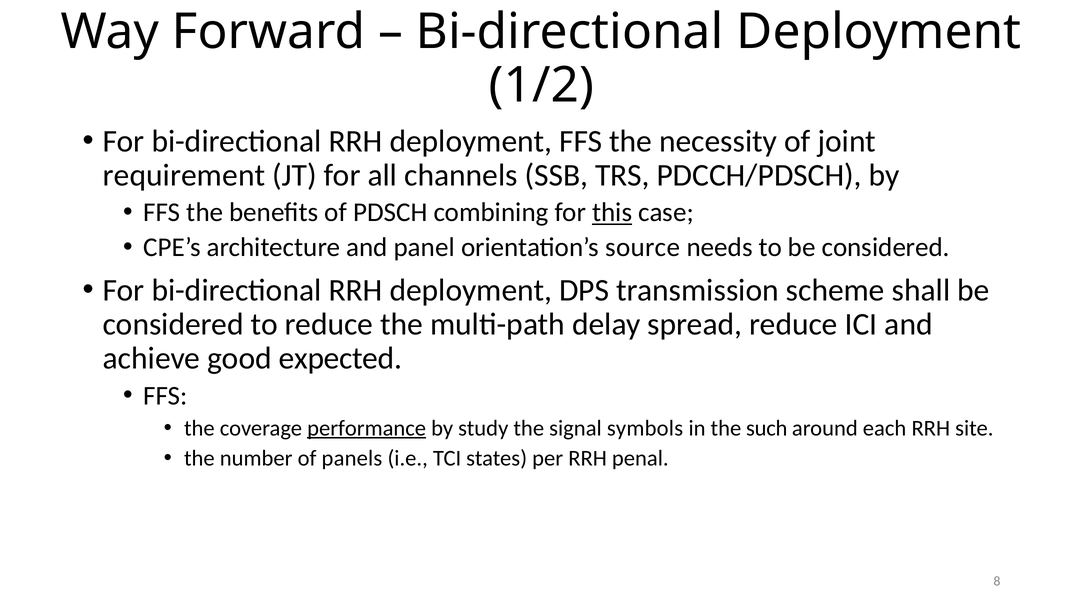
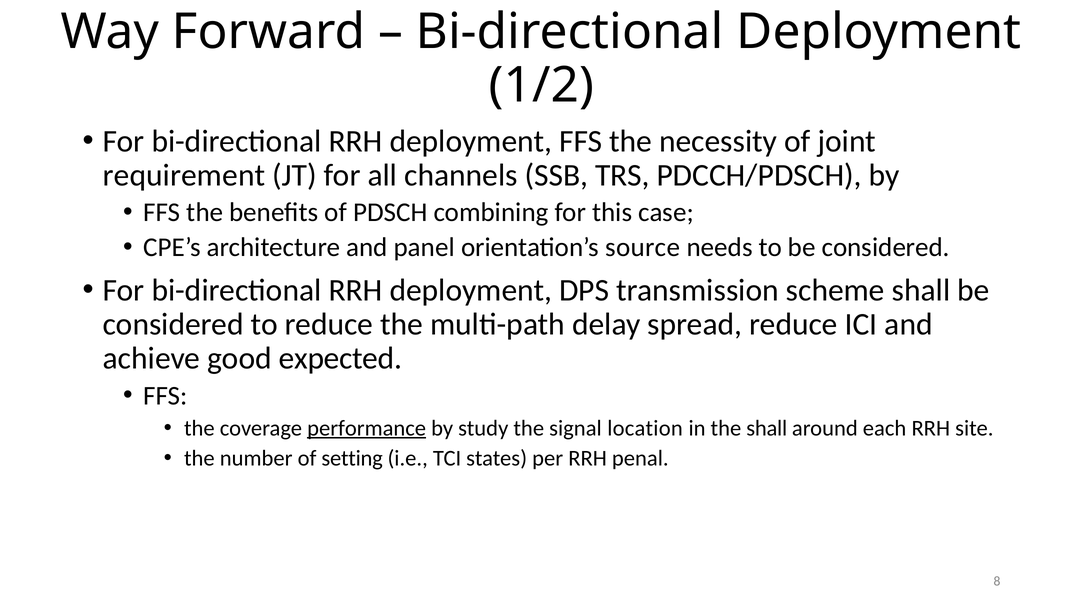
this underline: present -> none (612, 213)
symbols: symbols -> location (645, 428)
the such: such -> shall (767, 428)
panels: panels -> setting (352, 458)
